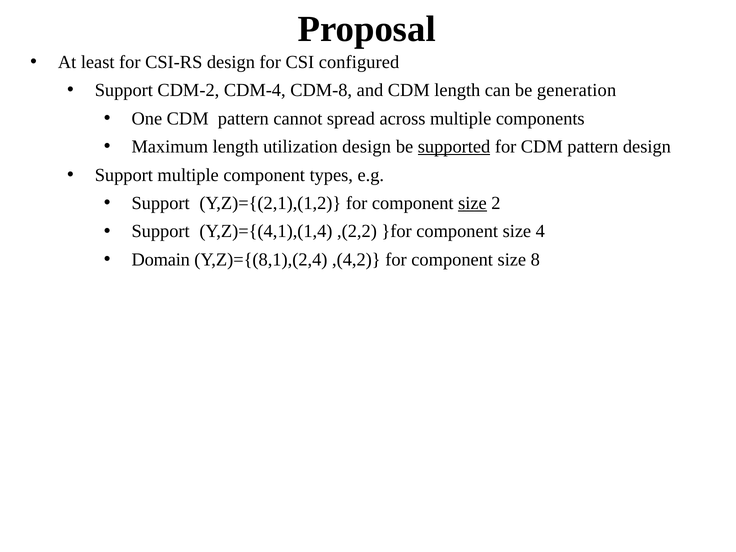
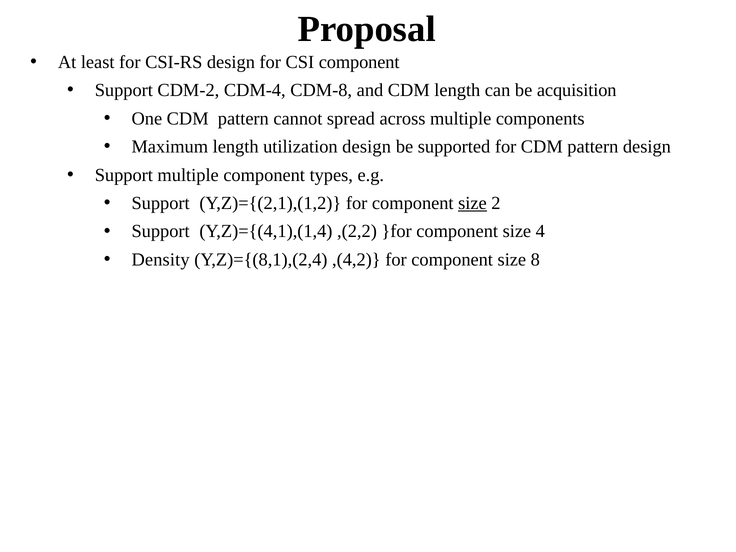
CSI configured: configured -> component (359, 62)
generation: generation -> acquisition (577, 90)
supported underline: present -> none (454, 147)
Domain: Domain -> Density (161, 260)
